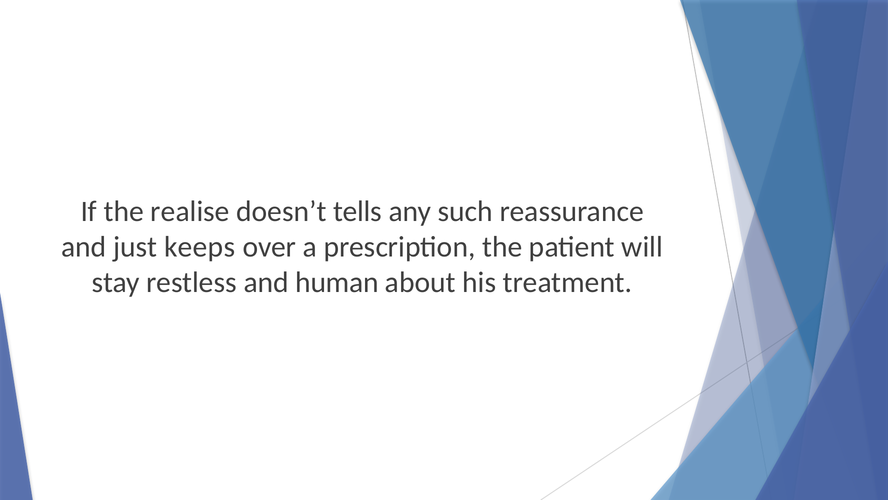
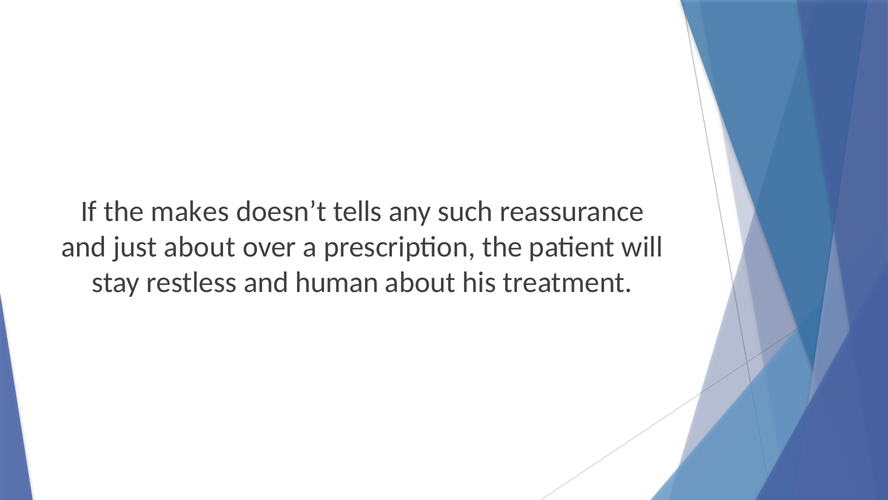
realise: realise -> makes (190, 211)
just keeps: keeps -> about (200, 247)
